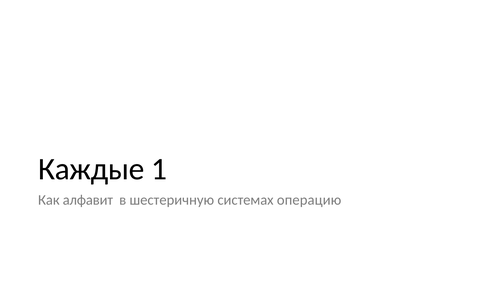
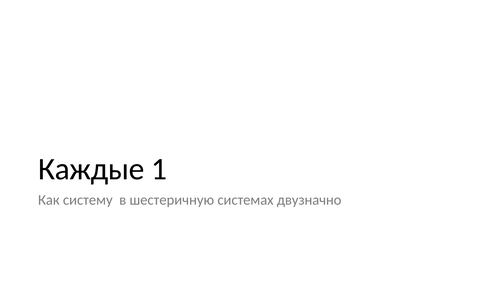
алфавит: алфавит -> систему (88, 200)
операцию: операцию -> двузначно (309, 200)
